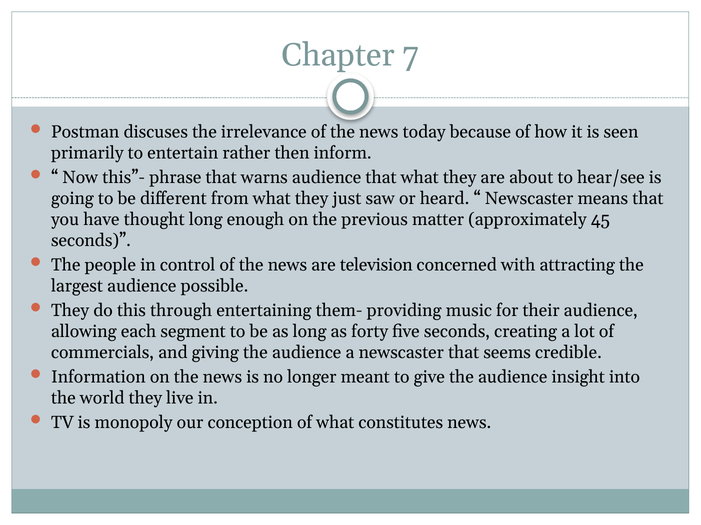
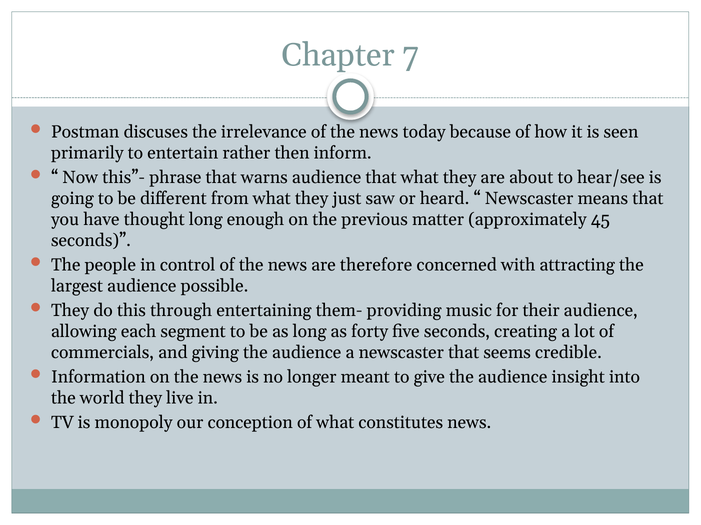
television: television -> therefore (376, 265)
